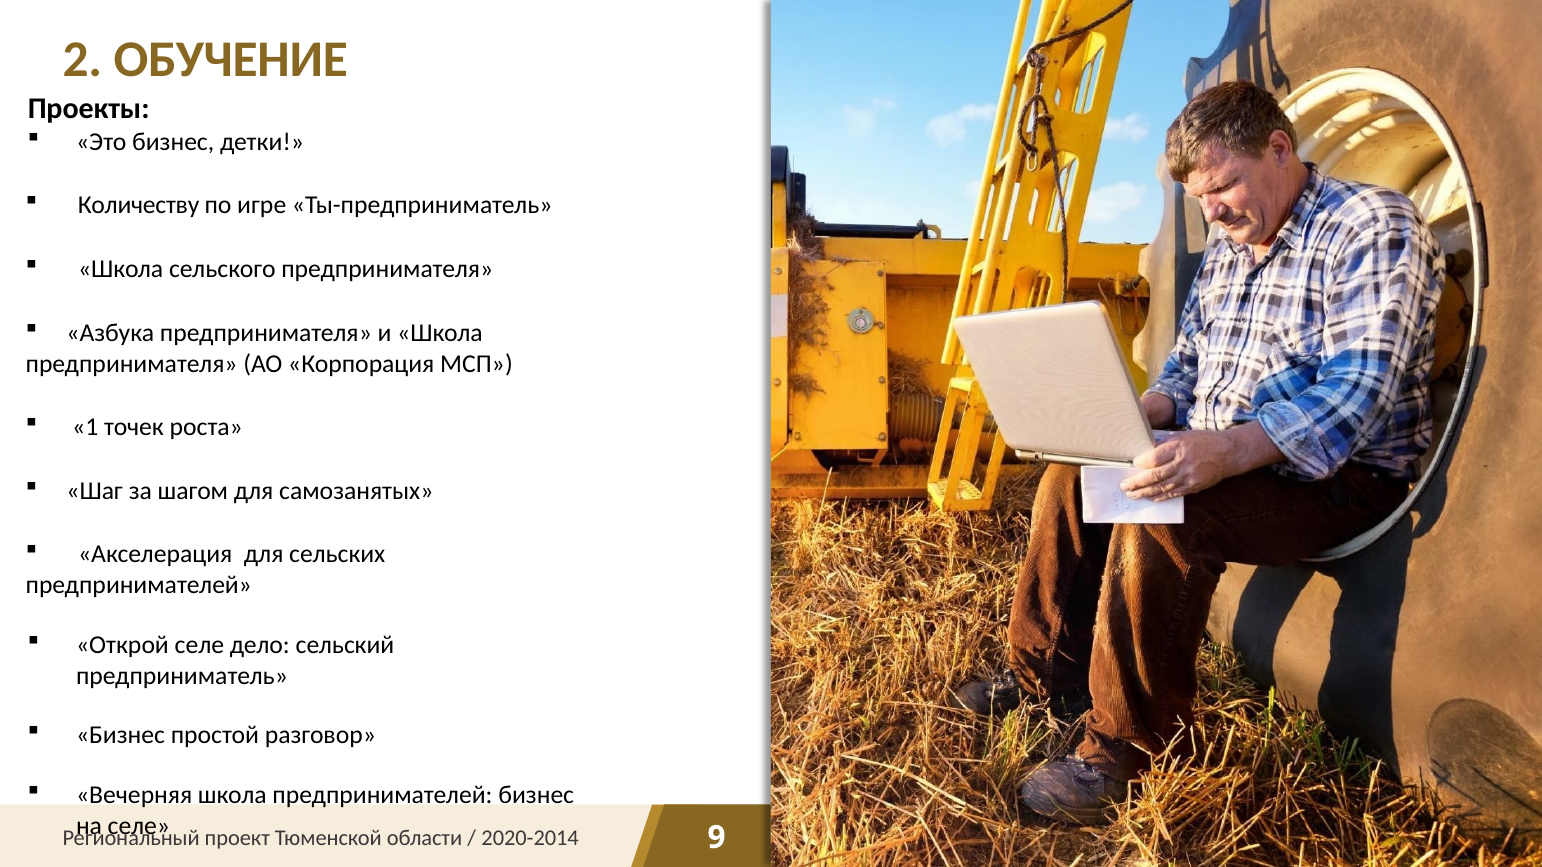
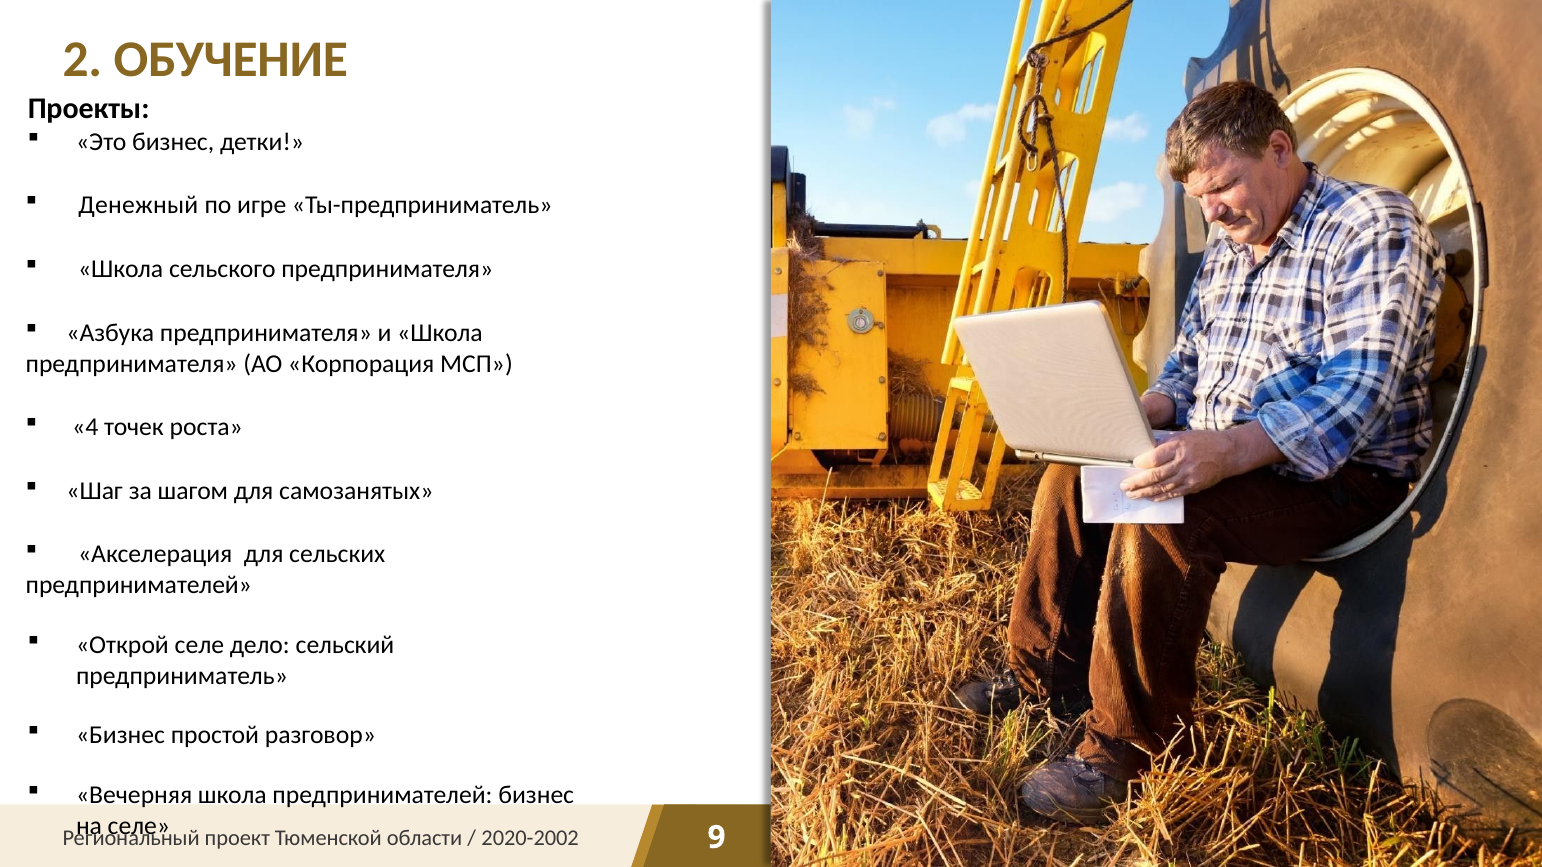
Количеству: Количеству -> Денежный (138, 205)
1: 1 -> 4 (85, 427)
2020-2014: 2020-2014 -> 2020-2002 (530, 839)
